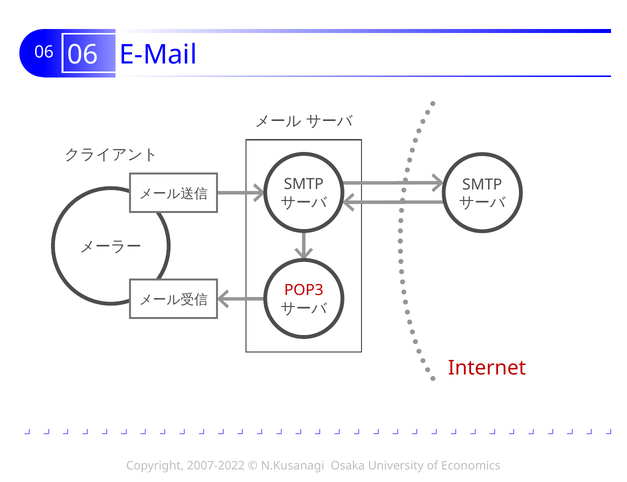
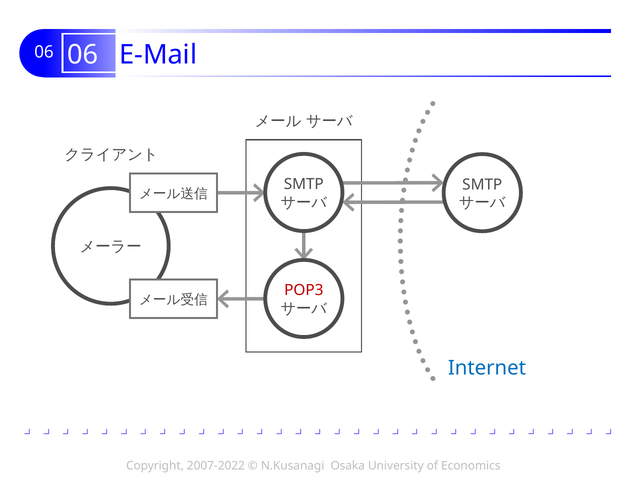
Internet colour: red -> blue (487, 368)
